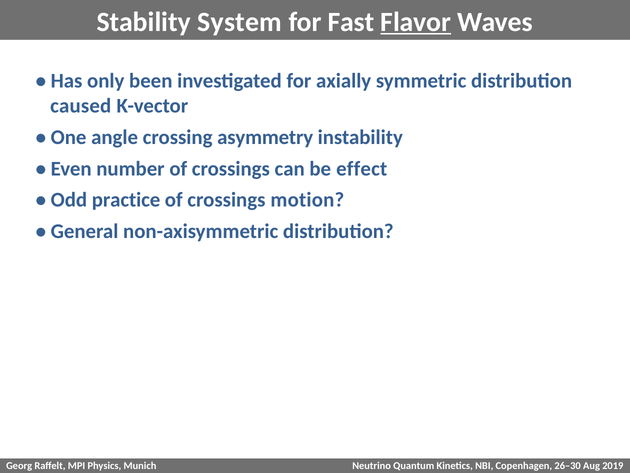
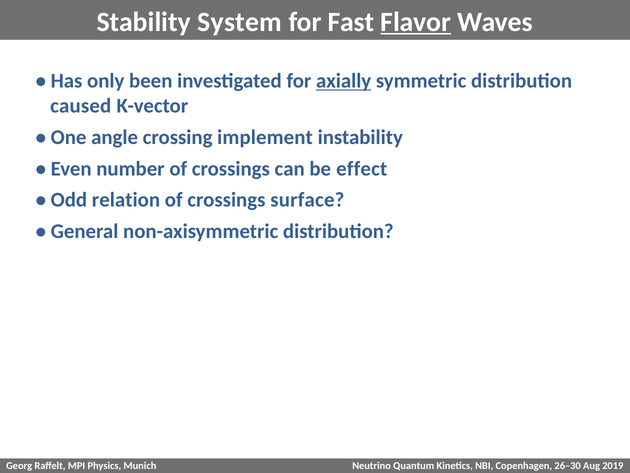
axially underline: none -> present (344, 81)
asymmetry: asymmetry -> implement (265, 137)
practice: practice -> relation (126, 200)
motion: motion -> surface (307, 200)
